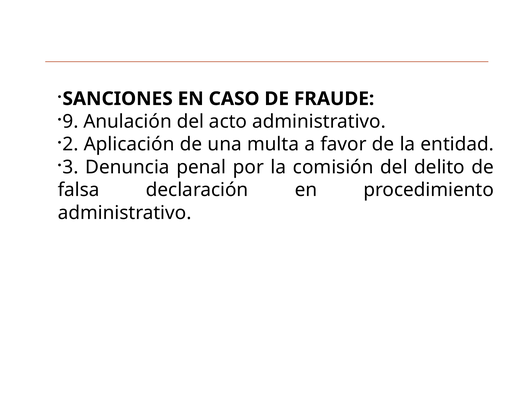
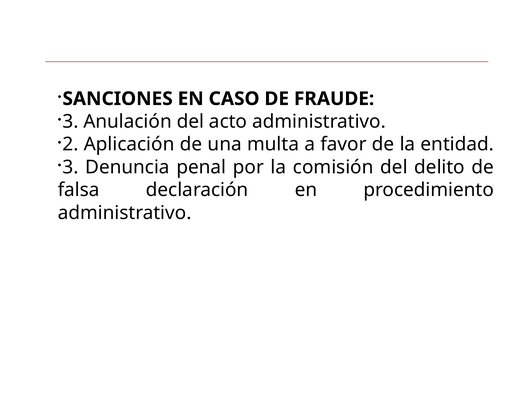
9: 9 -> 3 (70, 121)
